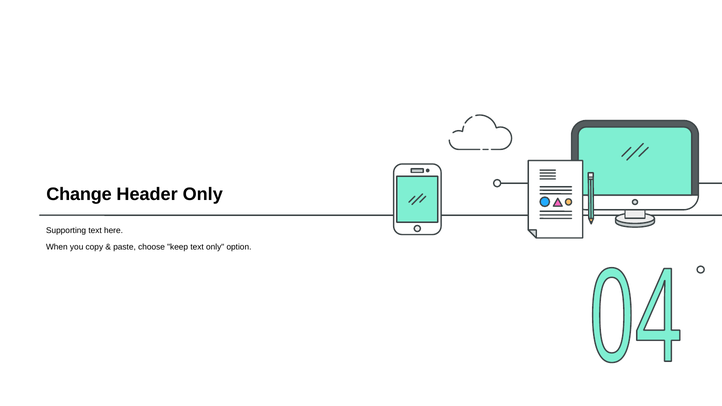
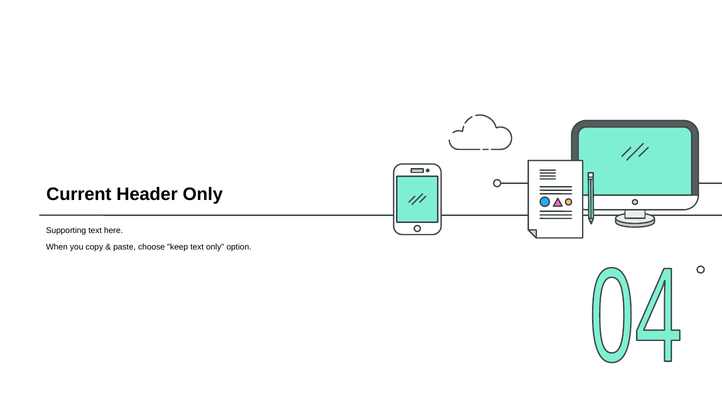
Change: Change -> Current (79, 195)
